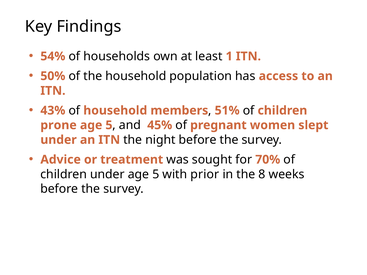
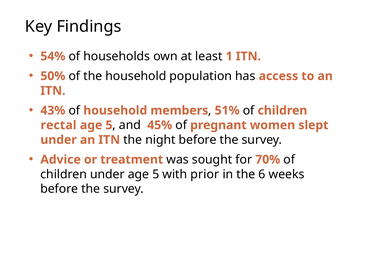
prone: prone -> rectal (58, 125)
8: 8 -> 6 (262, 174)
